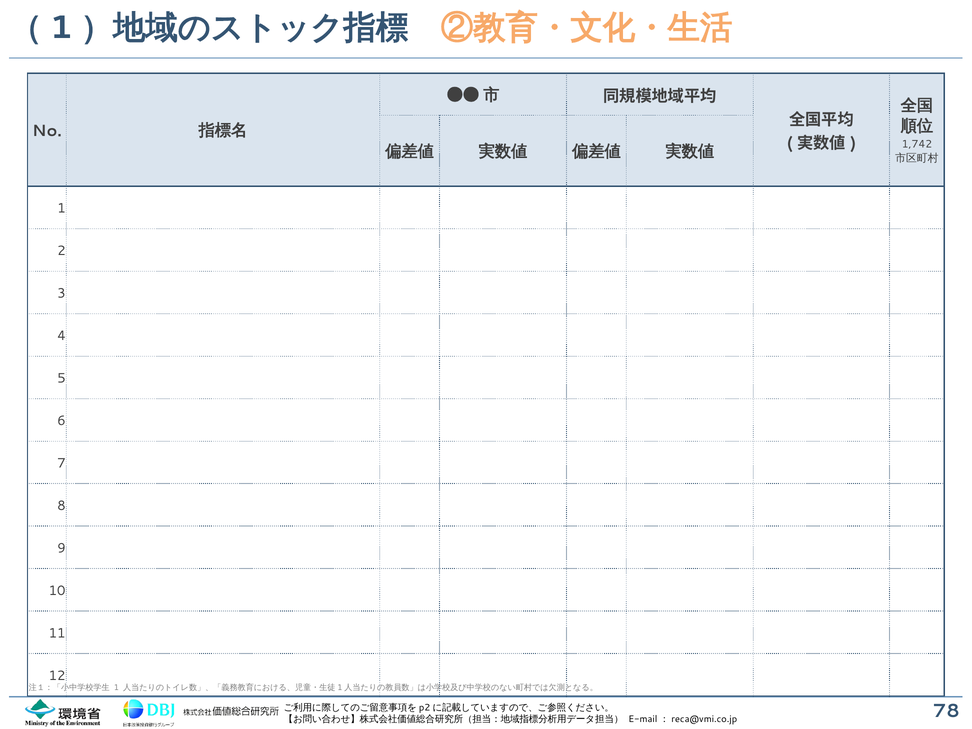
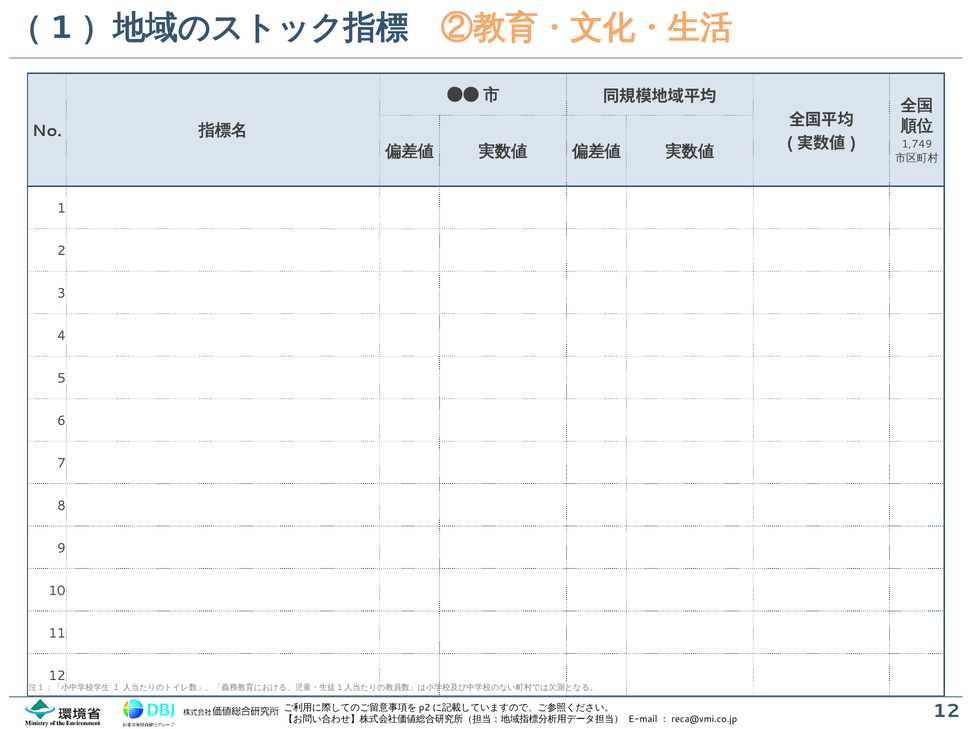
1,742: 1,742 -> 1,749 (917, 144)
78: 78 -> 12 (946, 711)
